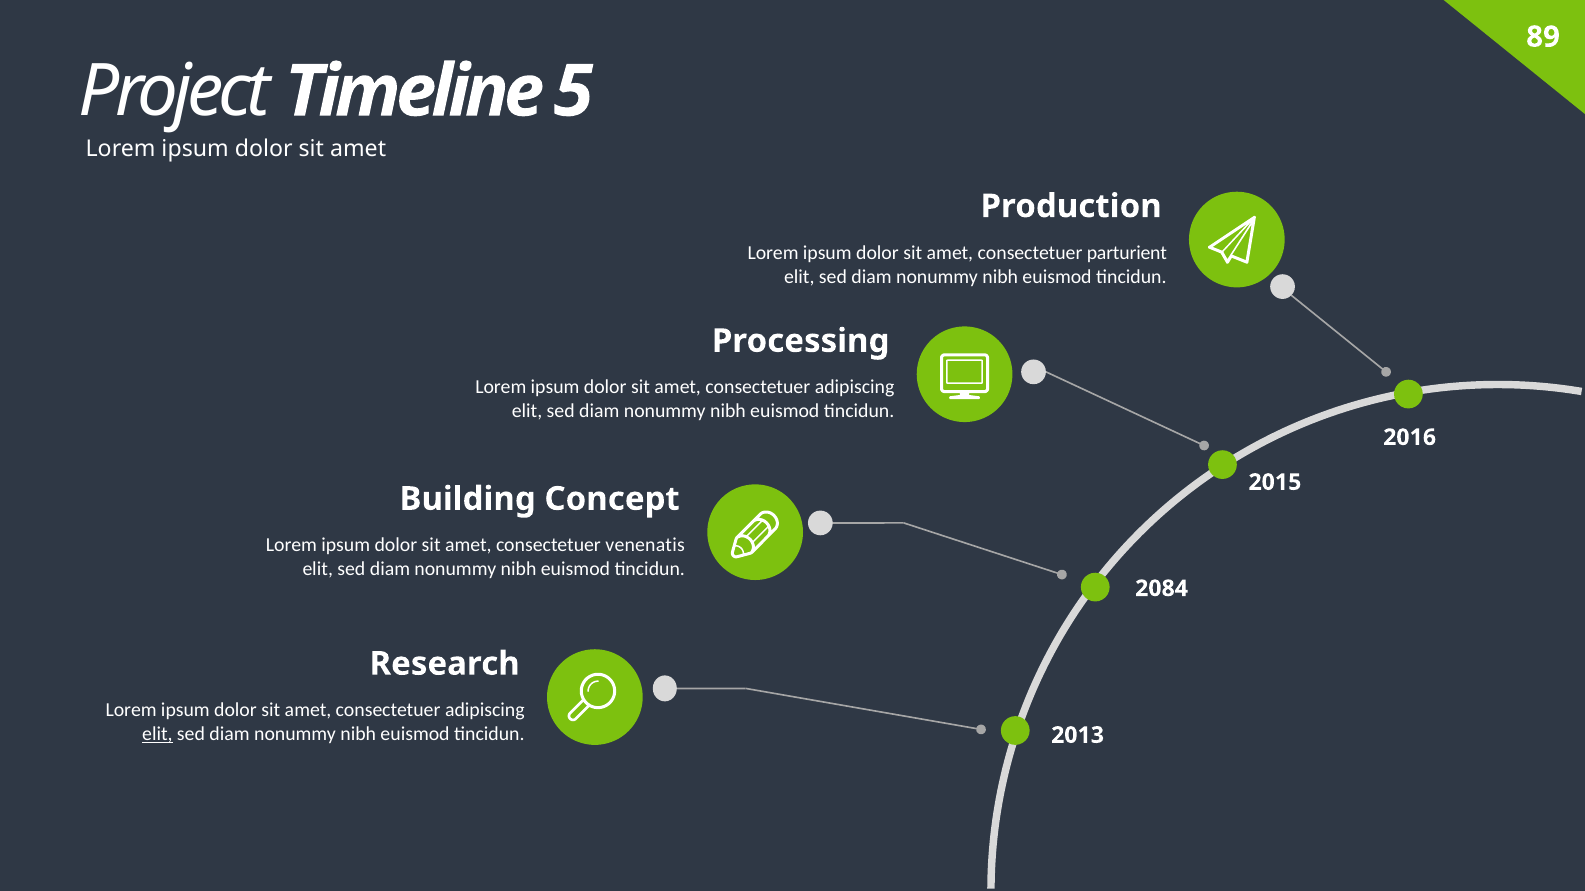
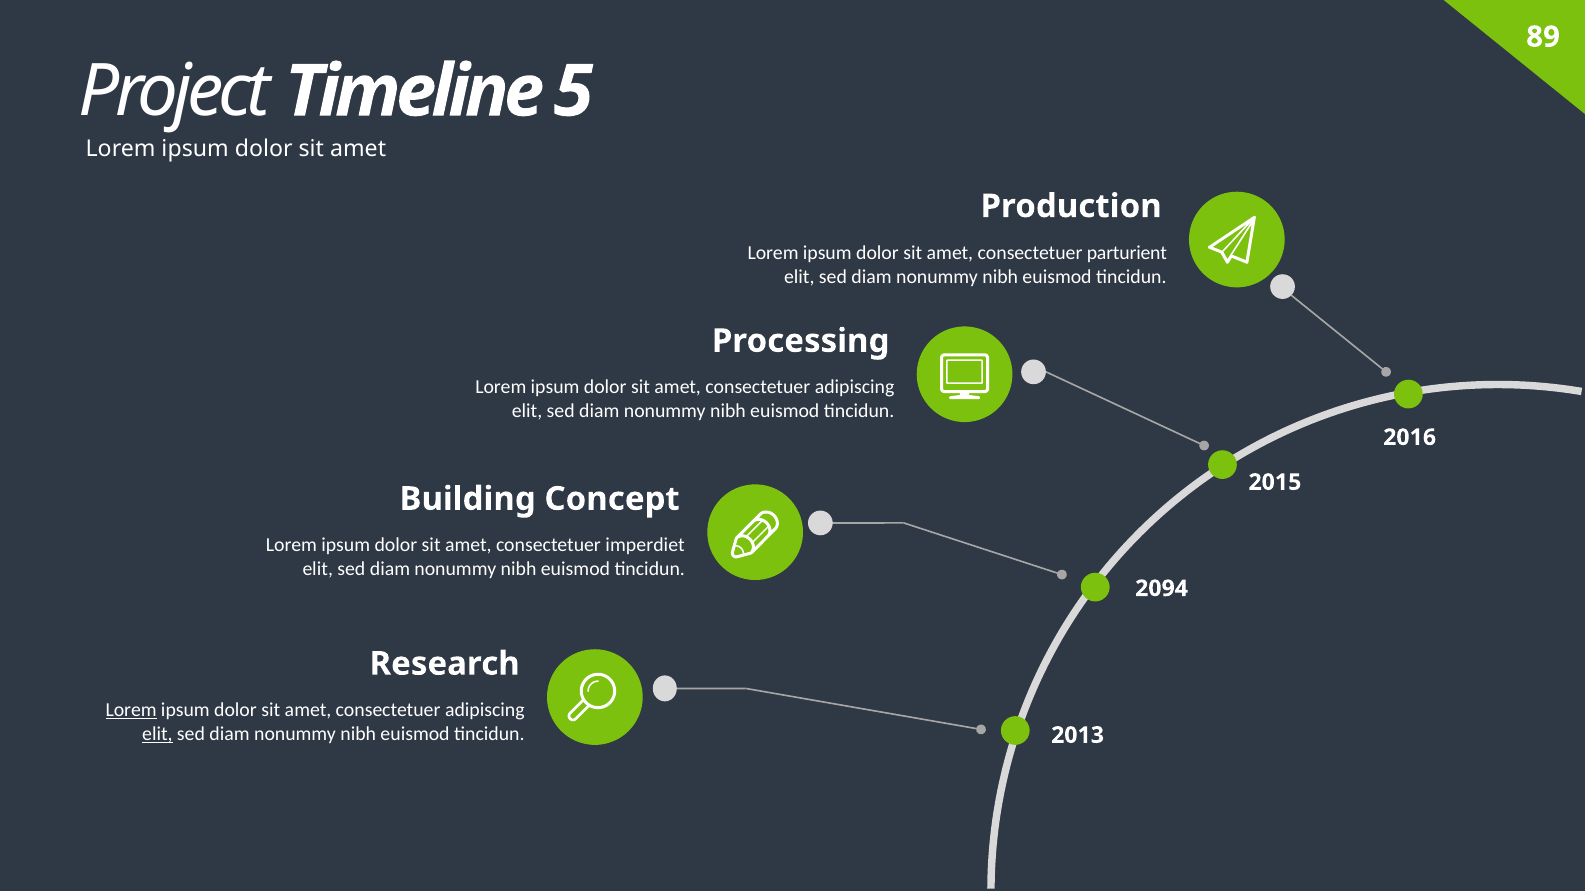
venenatis: venenatis -> imperdiet (645, 546)
2084: 2084 -> 2094 (1162, 589)
Lorem underline: none -> present (131, 711)
